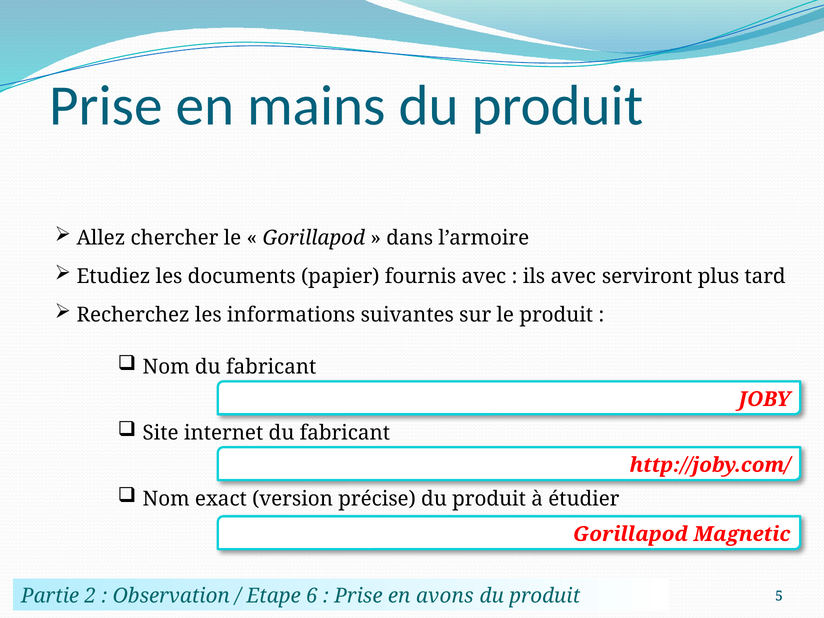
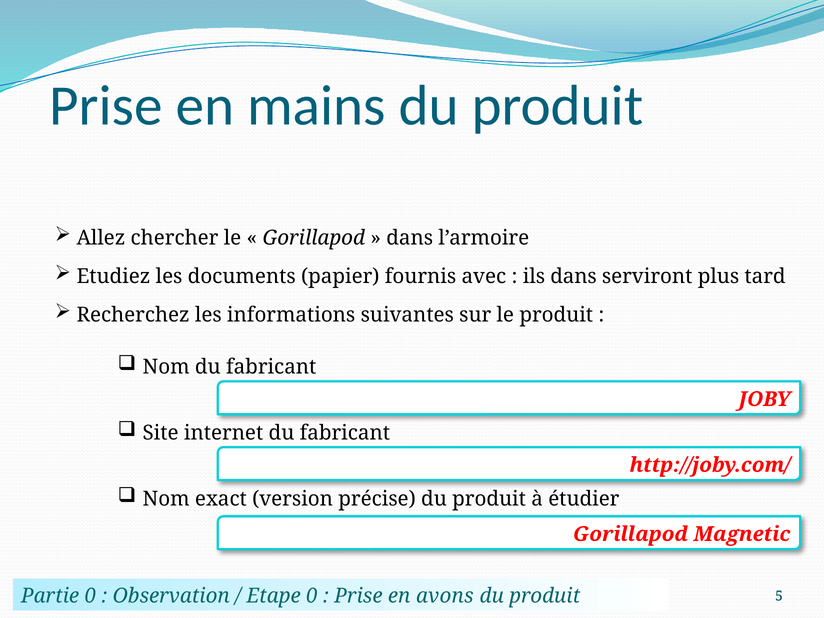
ils avec: avec -> dans (574, 276)
Partie 2: 2 -> 0 (90, 596)
Etape 6: 6 -> 0 (312, 596)
